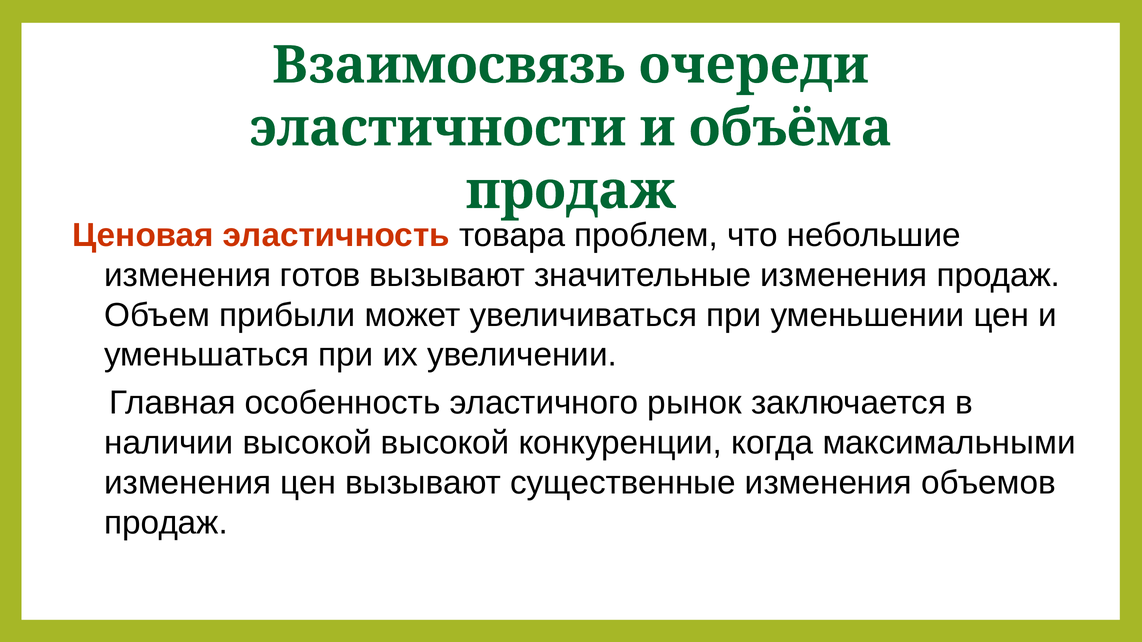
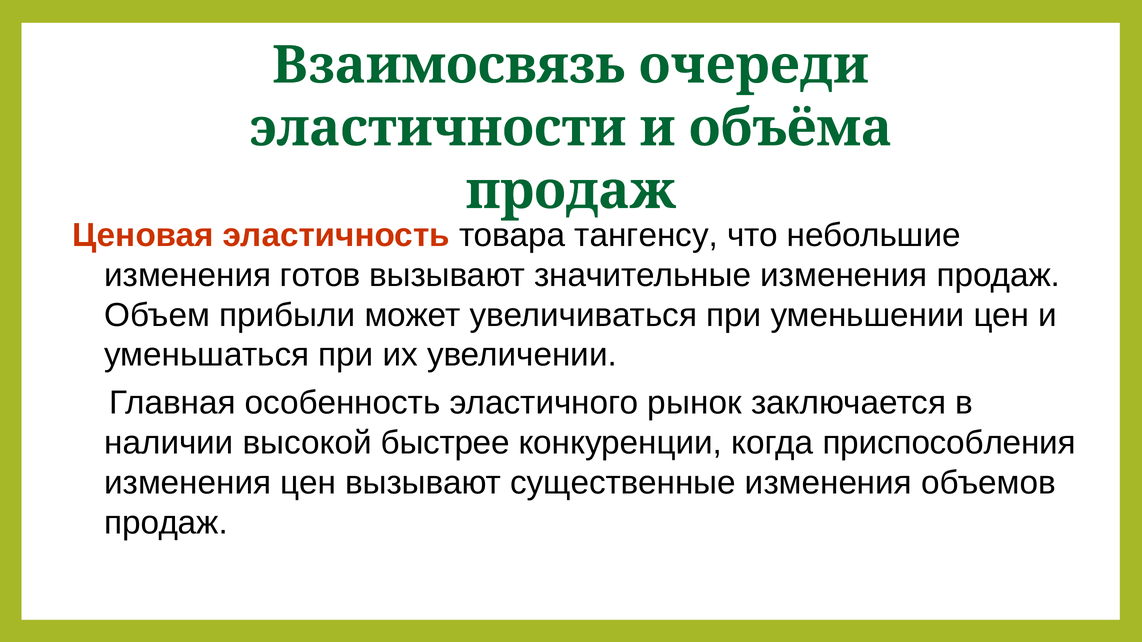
проблем: проблем -> тангенсу (646, 235)
высокой высокой: высокой -> быстрее (445, 443)
максимальными: максимальными -> приспособления (949, 443)
